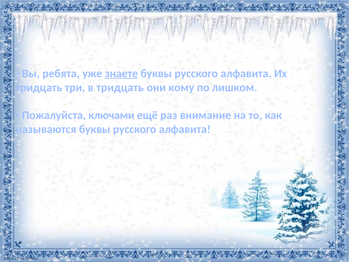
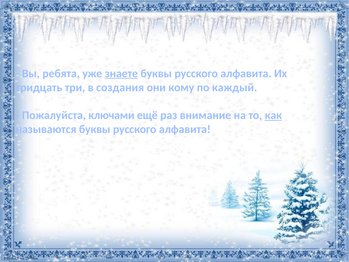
в тридцать: тридцать -> создания (120, 87)
лишком: лишком -> каждый (235, 87)
как underline: none -> present (273, 115)
